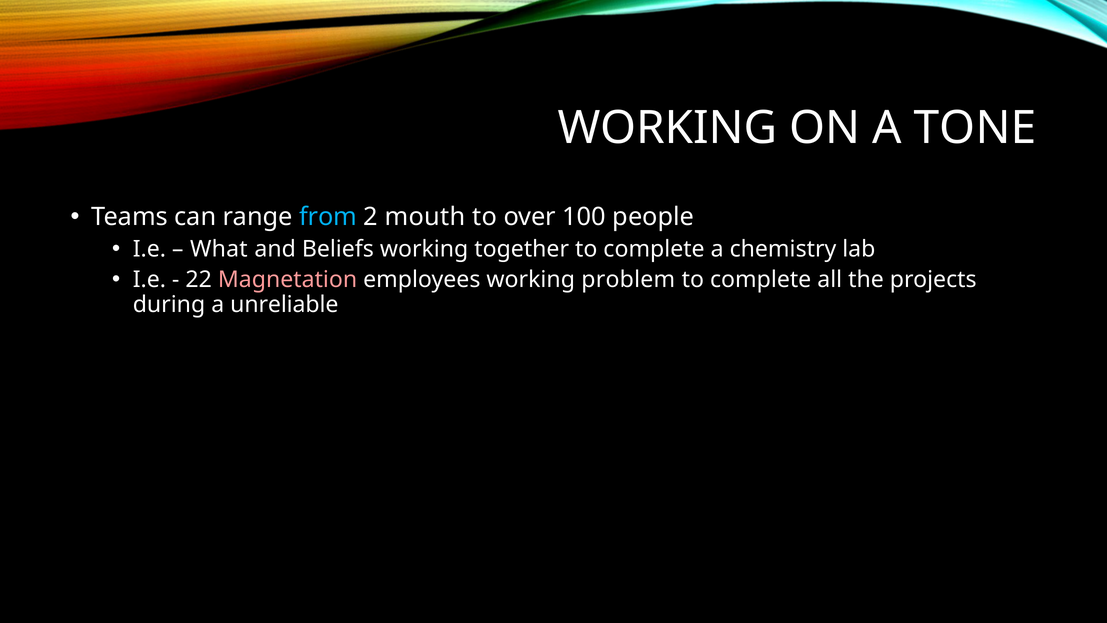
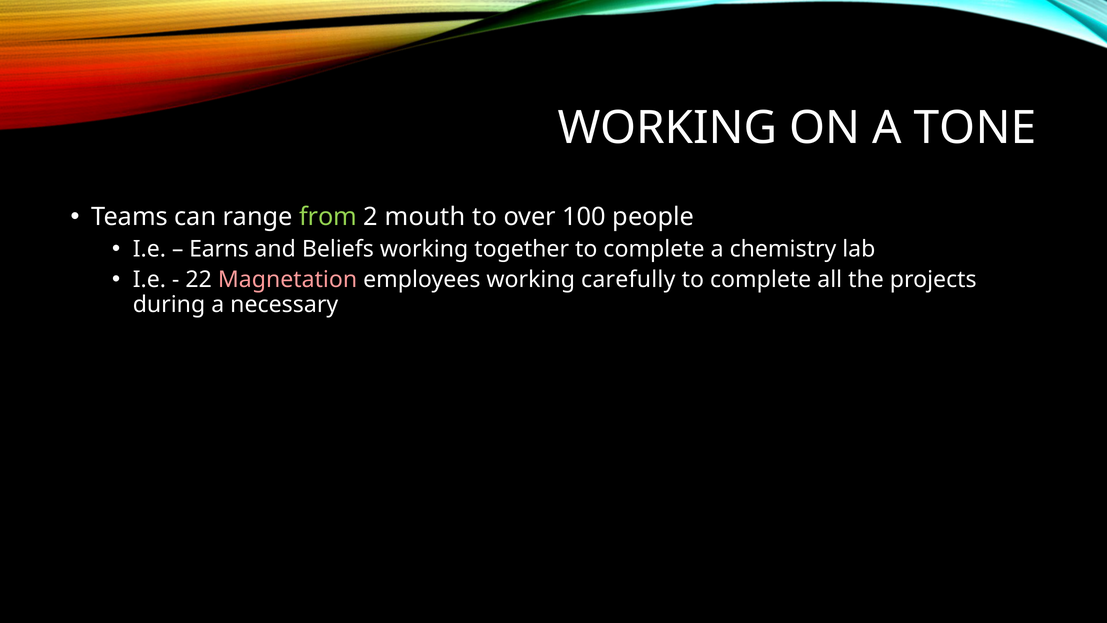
from colour: light blue -> light green (328, 217)
What: What -> Earns (219, 249)
problem: problem -> carefully (628, 280)
unreliable: unreliable -> necessary (284, 305)
